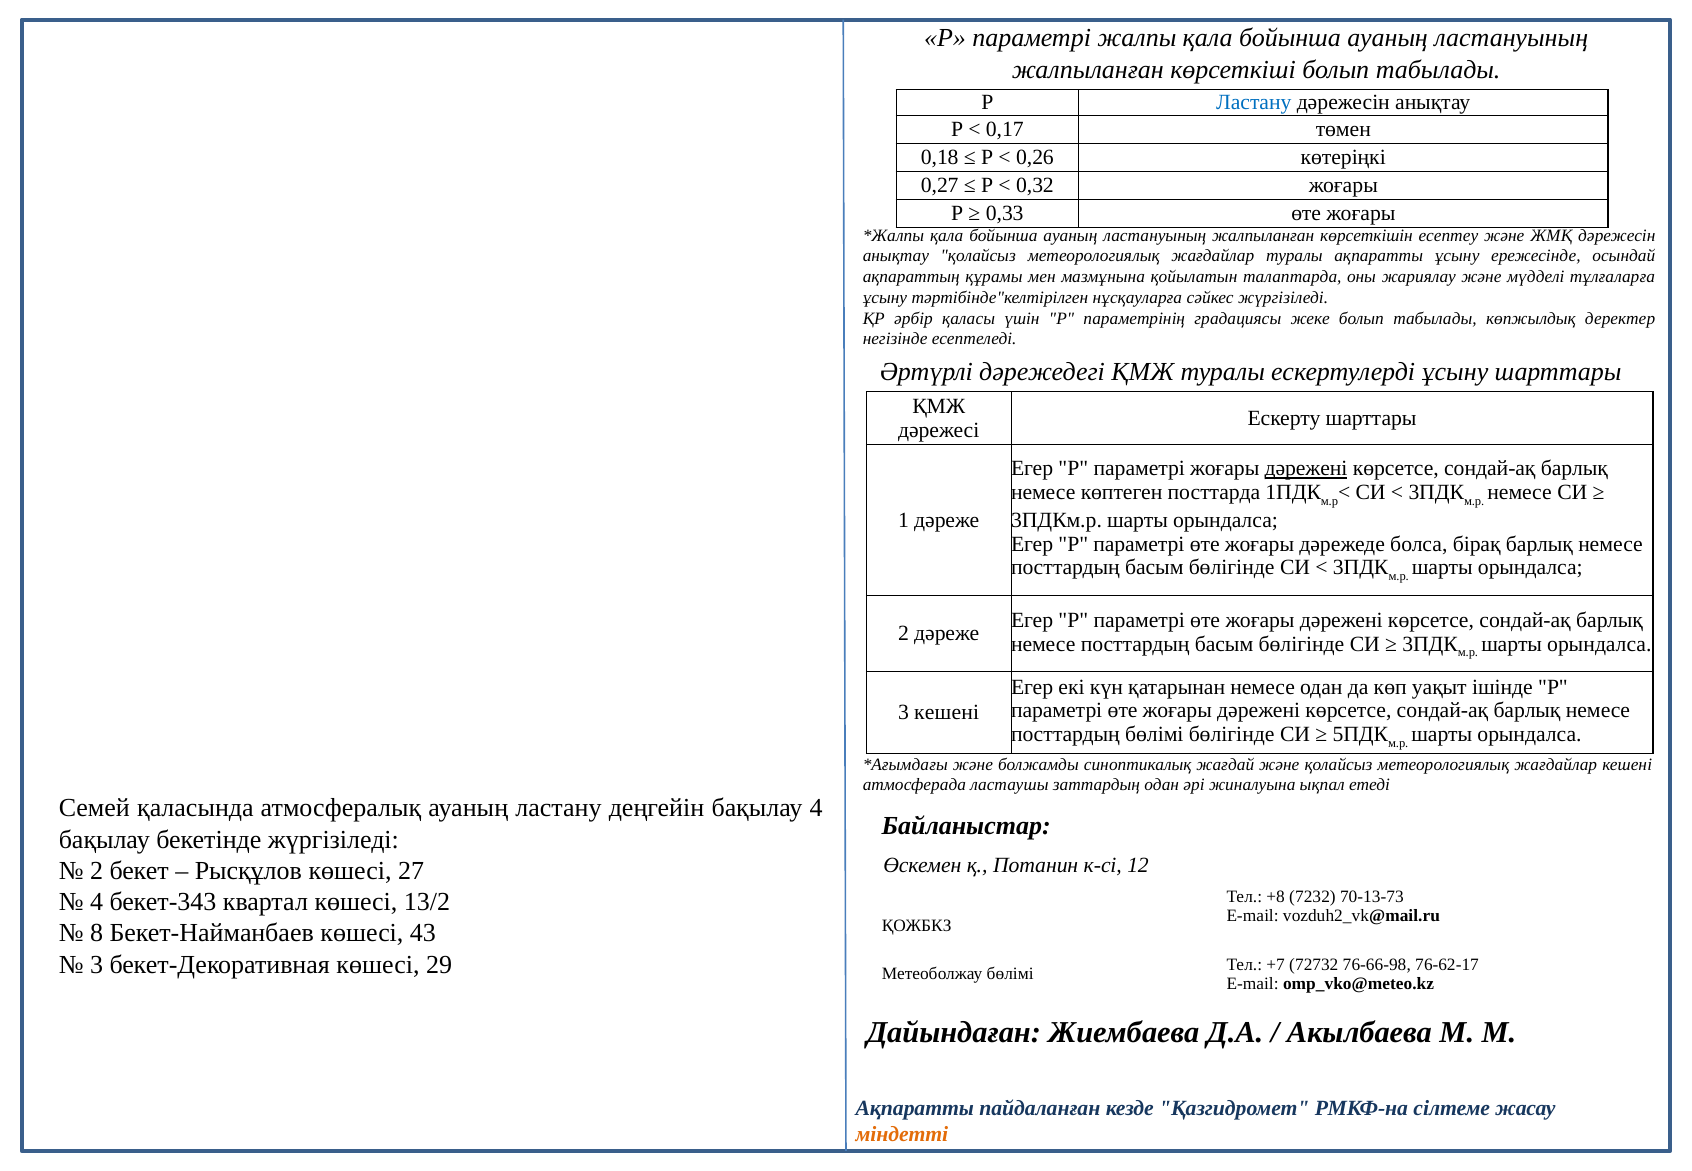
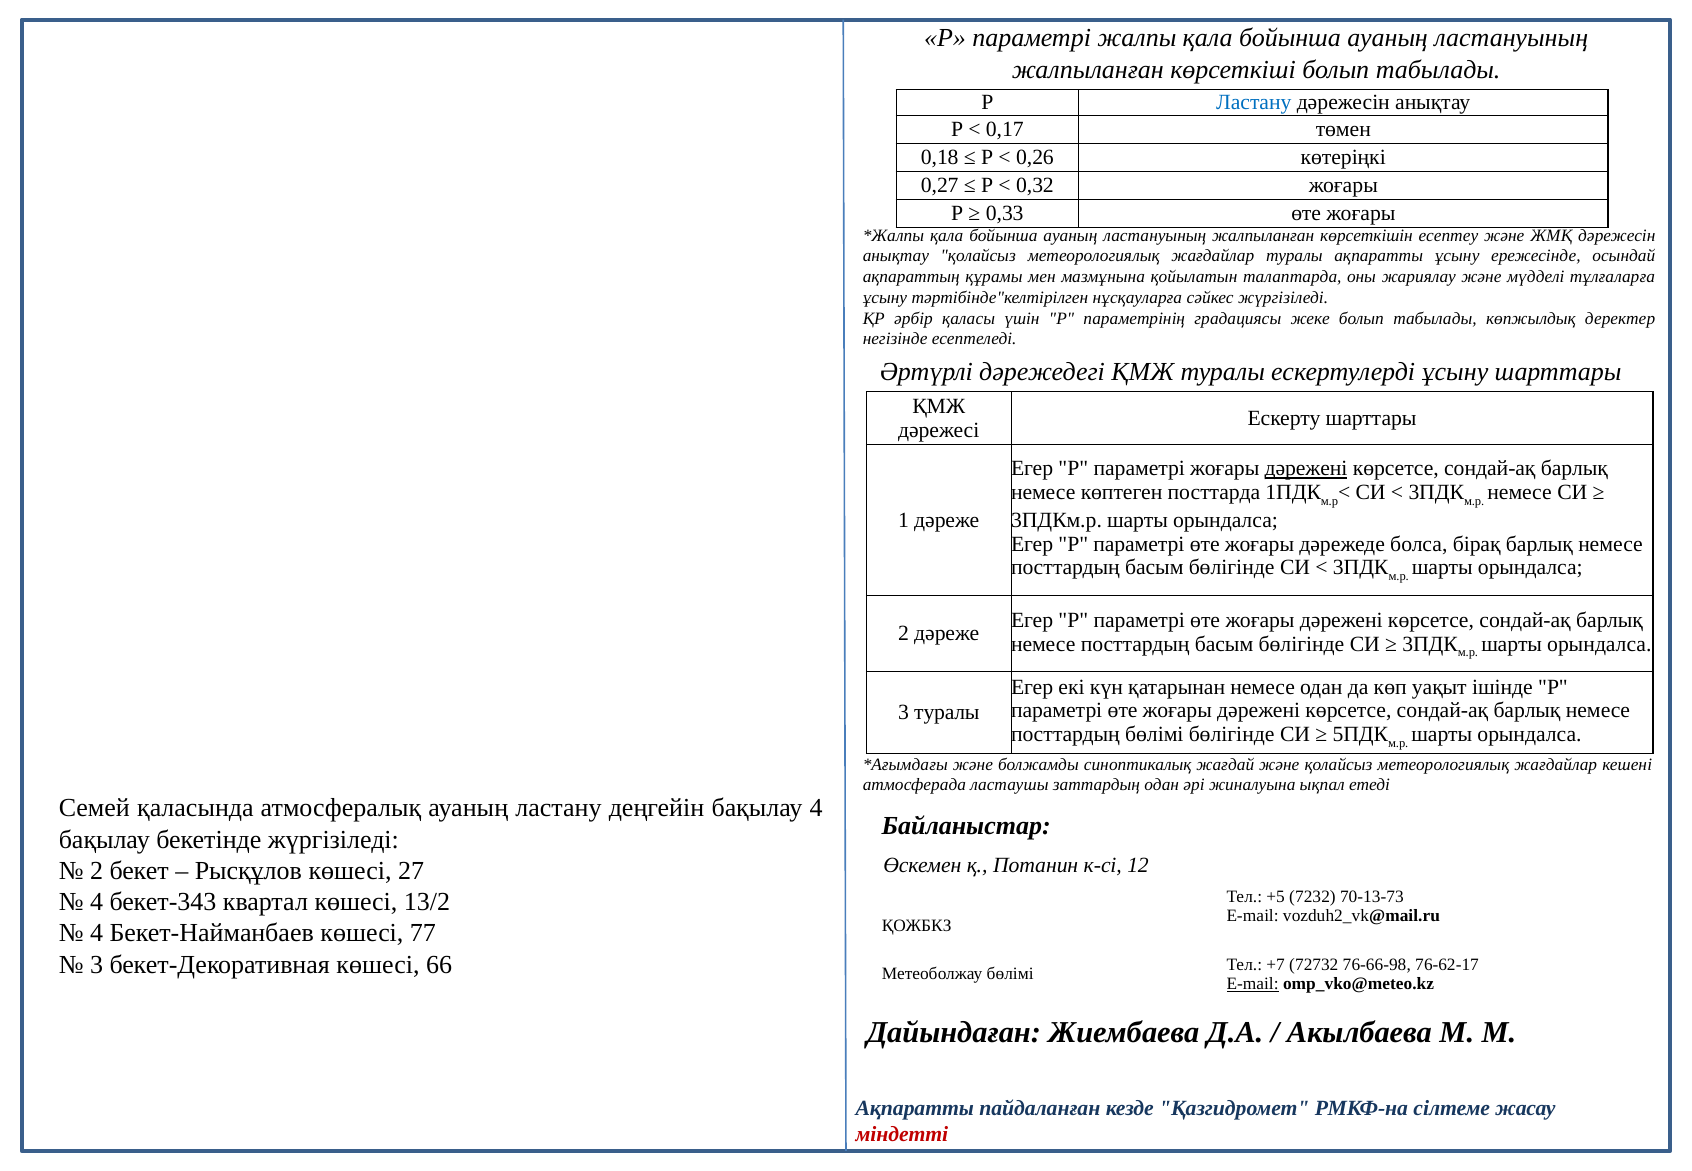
3 кешені: кешені -> туралы (947, 713)
+8: +8 -> +5 (1276, 897)
8: 8 -> 4 (97, 934)
43: 43 -> 77 (423, 934)
29: 29 -> 66 (439, 965)
E-mail underline: none -> present (1253, 984)
міндетті colour: orange -> red (902, 1134)
